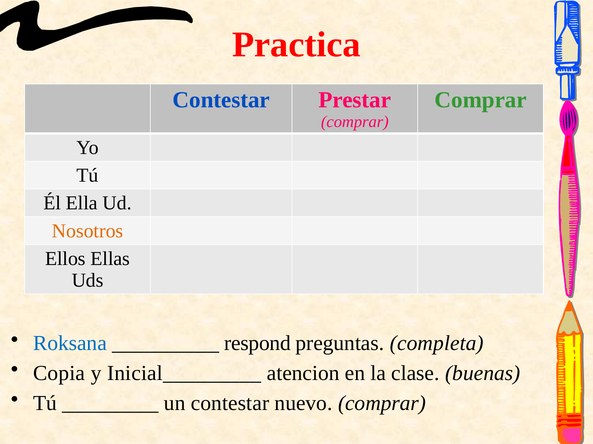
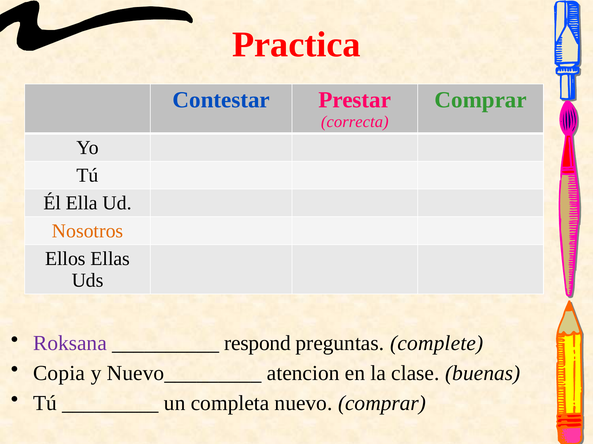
comprar: comprar -> correcta (355, 122)
Roksana colour: blue -> purple (70, 344)
completa: completa -> complete (437, 344)
Inicial_________: Inicial_________ -> Nuevo_________ (184, 374)
un contestar: contestar -> completa (230, 404)
